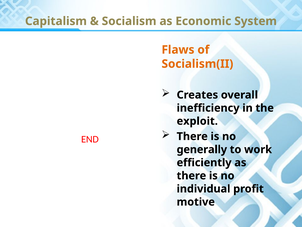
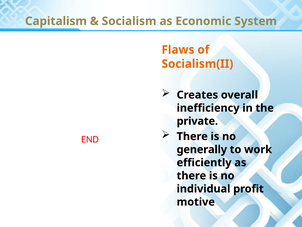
exploit: exploit -> private (197, 121)
